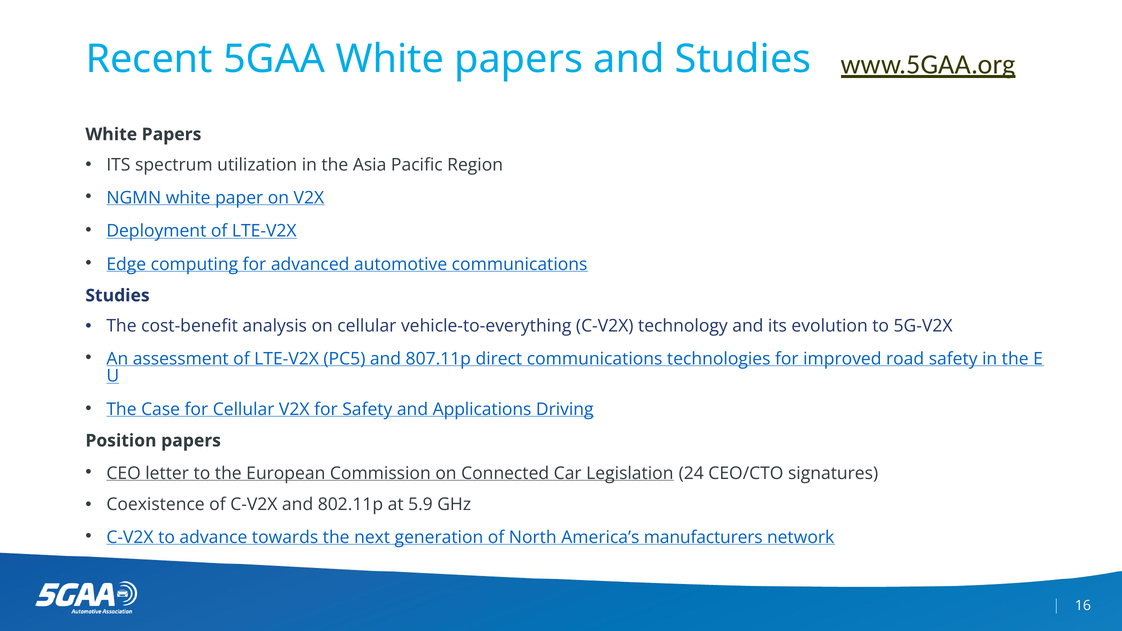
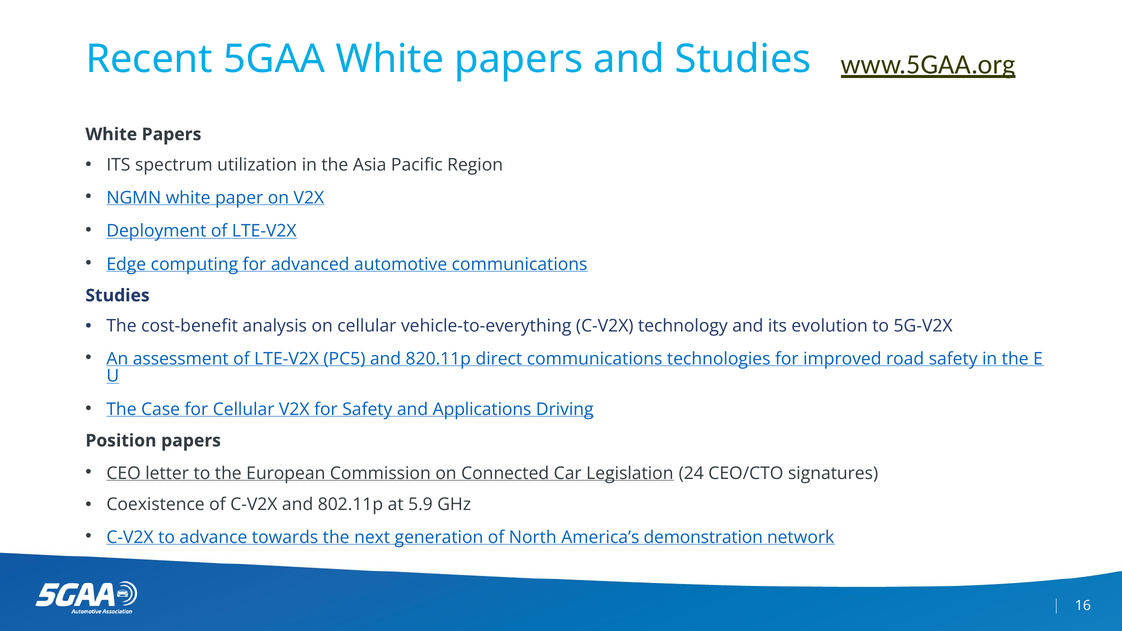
807.11p: 807.11p -> 820.11p (438, 359)
manufacturers: manufacturers -> demonstration (703, 537)
